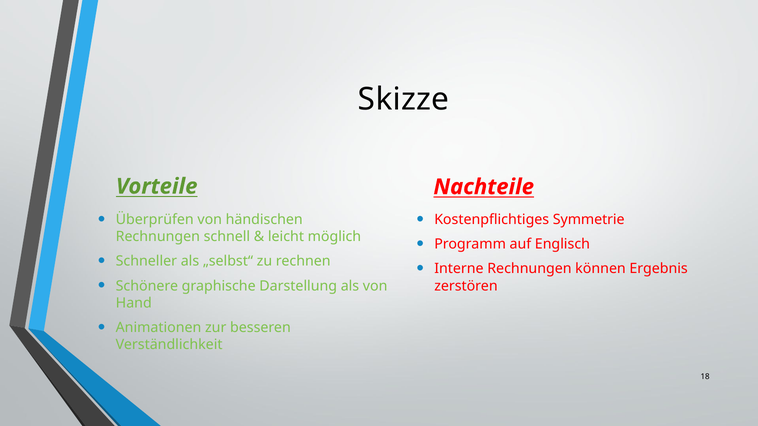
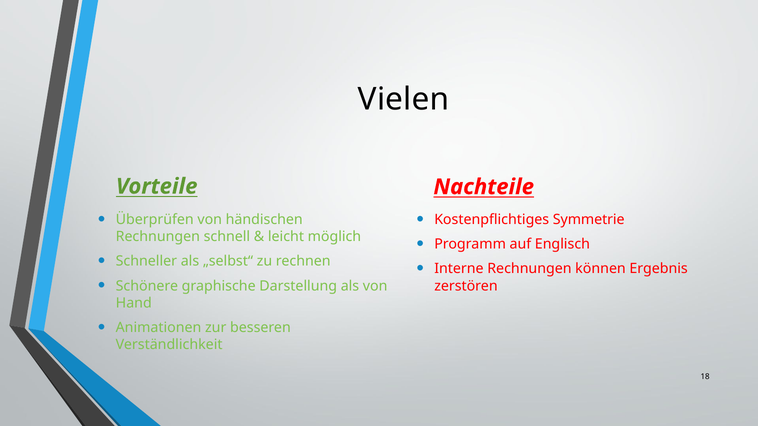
Skizze: Skizze -> Vielen (404, 99)
